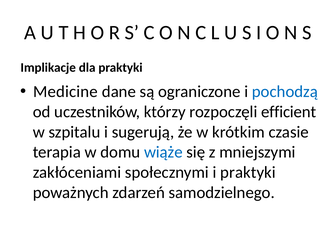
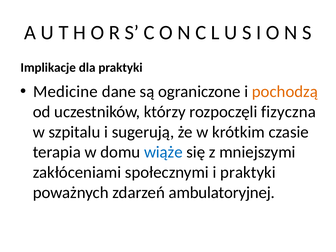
pochodzą colour: blue -> orange (285, 92)
efficient: efficient -> fizyczna (289, 112)
samodzielnego: samodzielnego -> ambulatoryjnej (222, 192)
